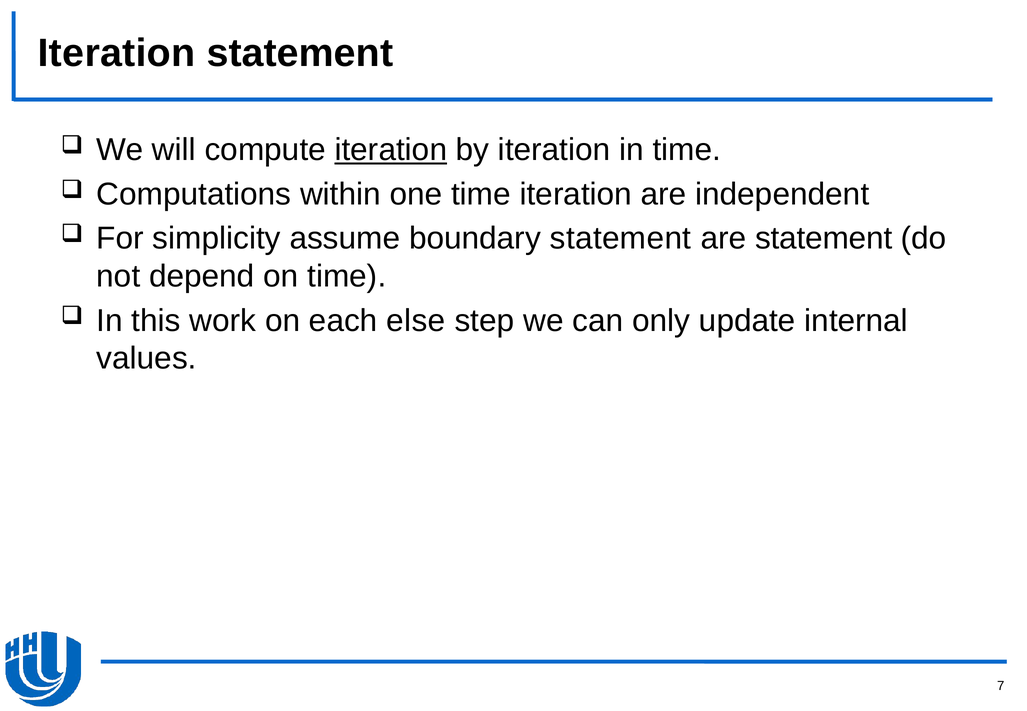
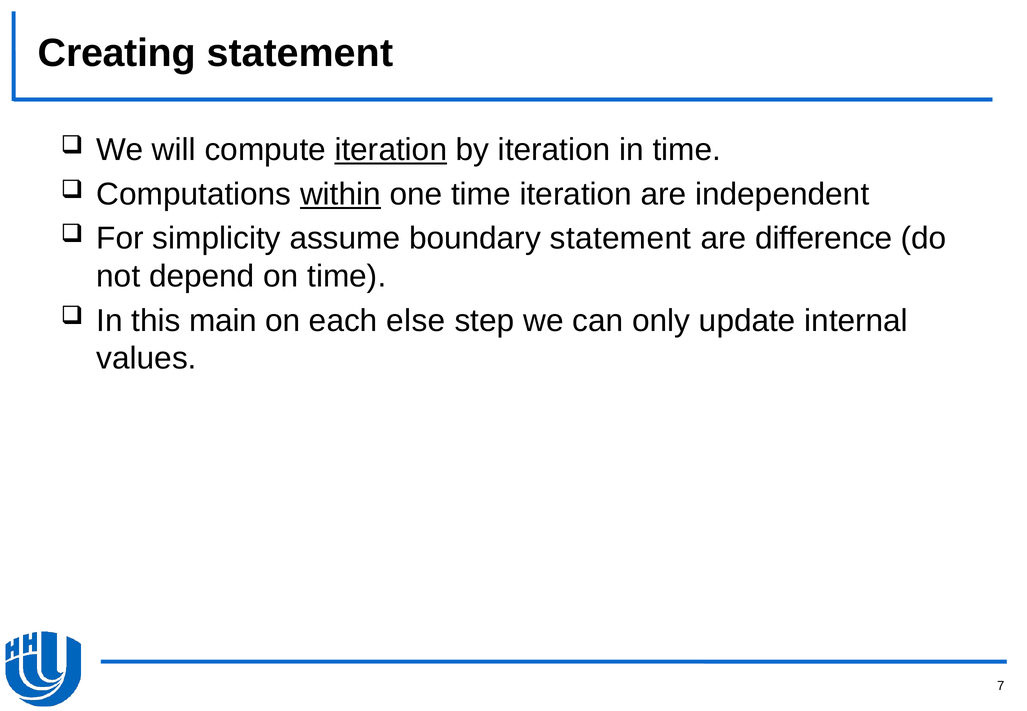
Iteration: Iteration -> Creating (117, 53)
within underline: none -> present (340, 194)
are statement: statement -> difference (824, 239)
work: work -> main (223, 321)
